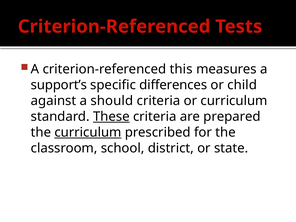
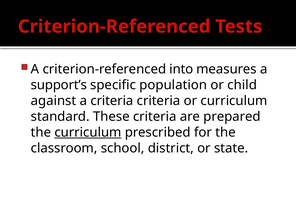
this: this -> into (181, 69)
differences: differences -> population (173, 85)
a should: should -> criteria (112, 101)
These underline: present -> none (111, 117)
